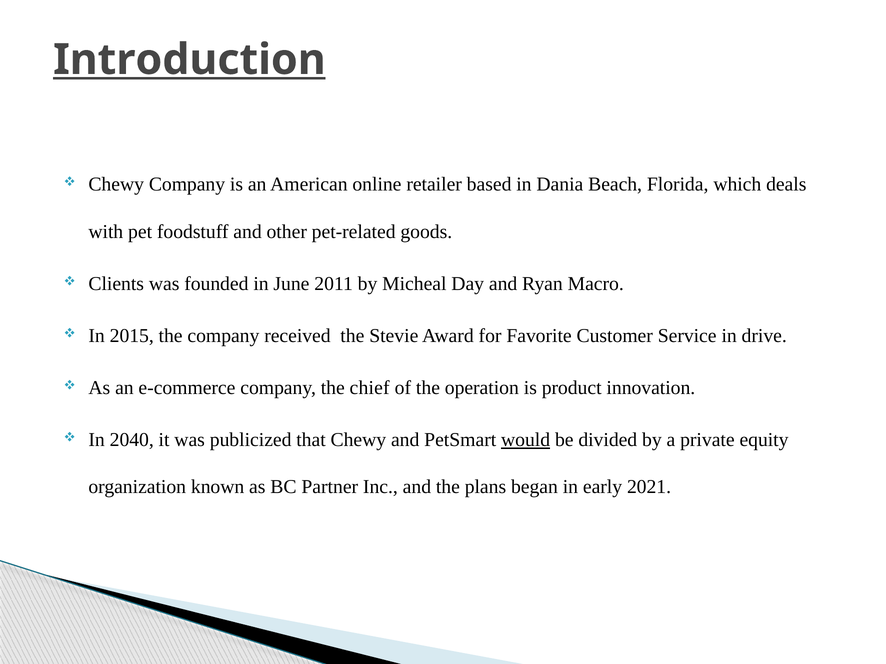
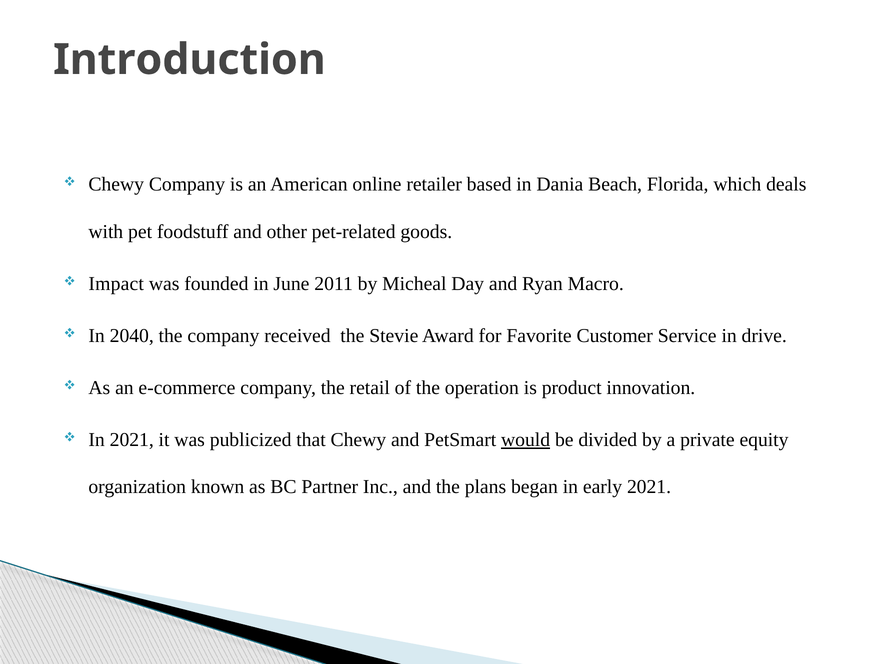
Introduction underline: present -> none (189, 60)
Clients: Clients -> Impact (116, 284)
2015: 2015 -> 2040 (132, 336)
chief: chief -> retail (370, 388)
In 2040: 2040 -> 2021 (132, 440)
